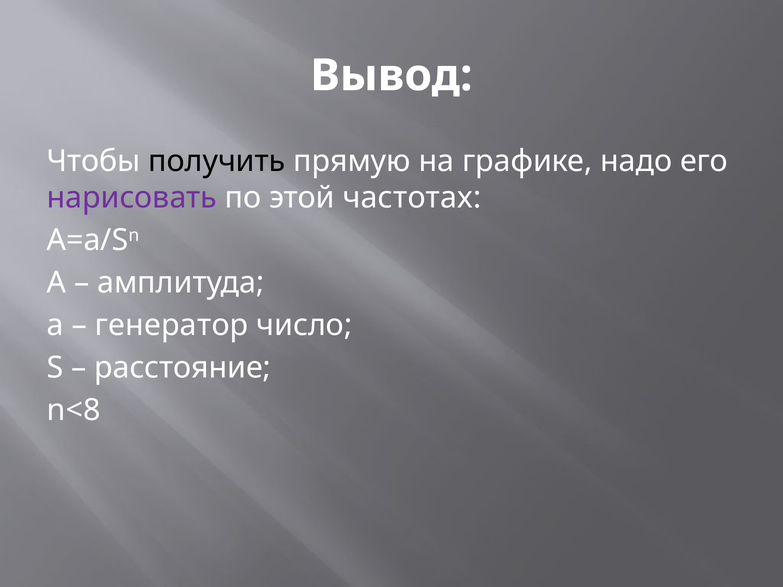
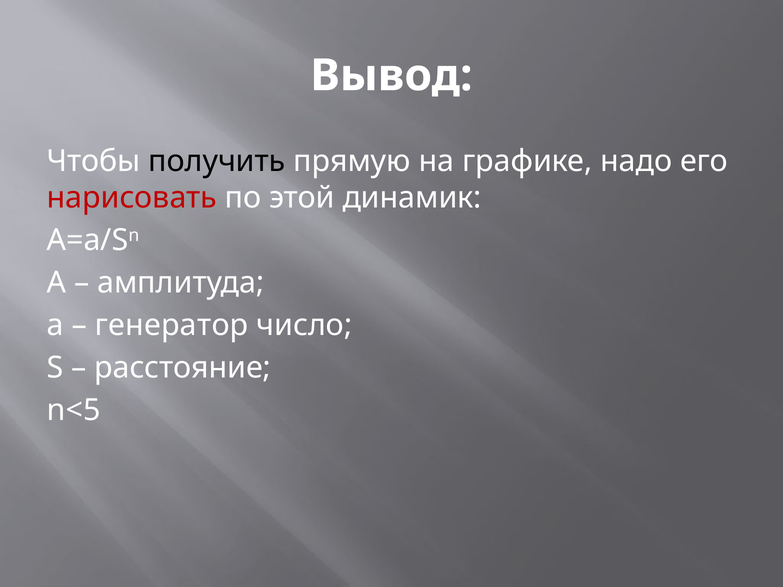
нарисовать colour: purple -> red (132, 198)
частотах: частотах -> динамик (412, 198)
n<8: n<8 -> n<5 (74, 411)
